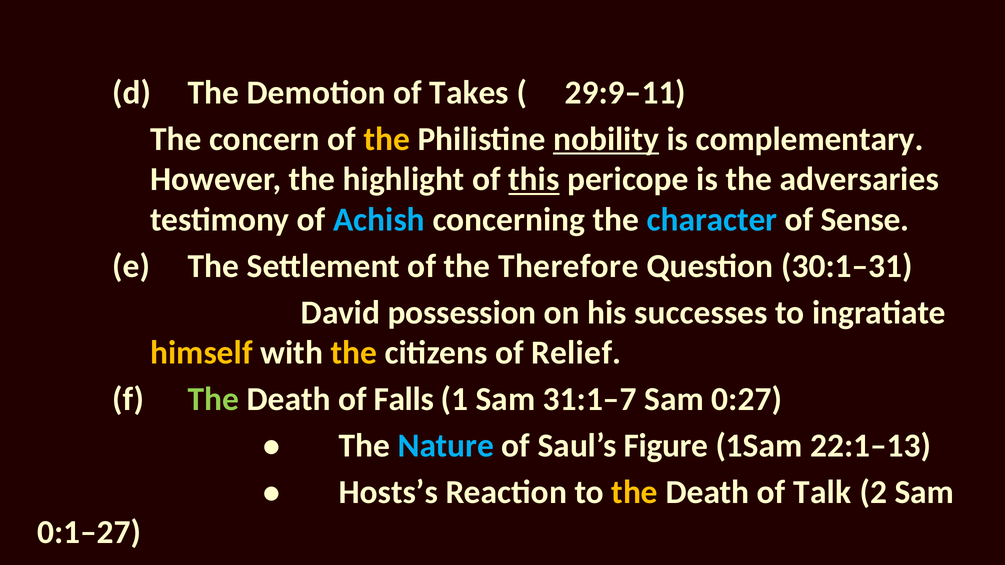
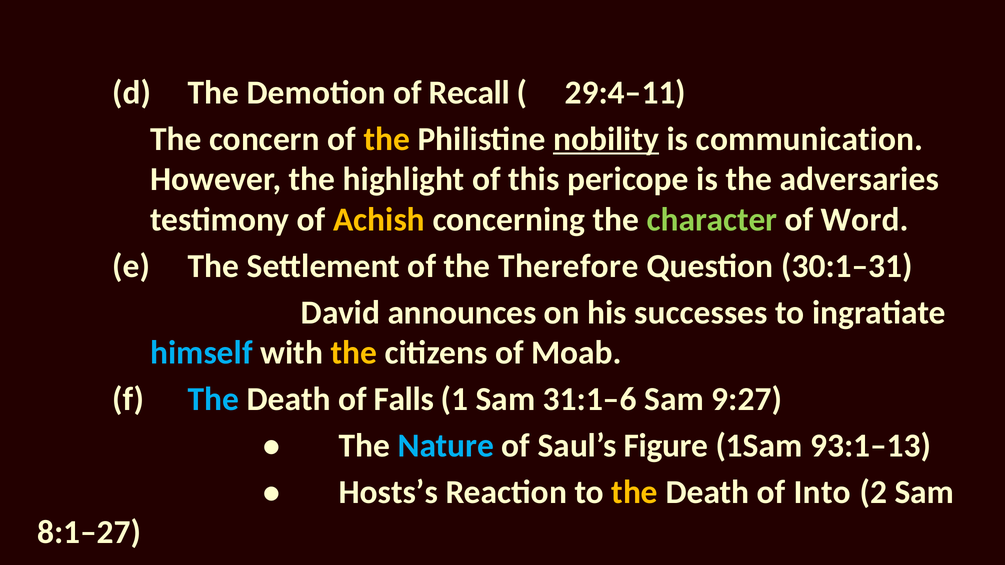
Takes: Takes -> Recall (469, 93)
29:9–11: 29:9–11 -> 29:4–11 (625, 93)
complementary: complementary -> communication (810, 139)
this underline: present -> none (534, 180)
Achish colour: light blue -> yellow (379, 220)
character colour: light blue -> light green (712, 220)
Sense: Sense -> Word (865, 220)
possession: possession -> announces (462, 313)
himself colour: yellow -> light blue (201, 353)
Relief: Relief -> Moab (576, 353)
The colour: light green -> light blue (214, 399)
31:1–7: 31:1–7 -> 31:1–6 (590, 399)
0:27: 0:27 -> 9:27 (747, 399)
22:1–13: 22:1–13 -> 93:1–13 (871, 446)
Talk: Talk -> Into (822, 492)
0:1–27: 0:1–27 -> 8:1–27 (89, 533)
